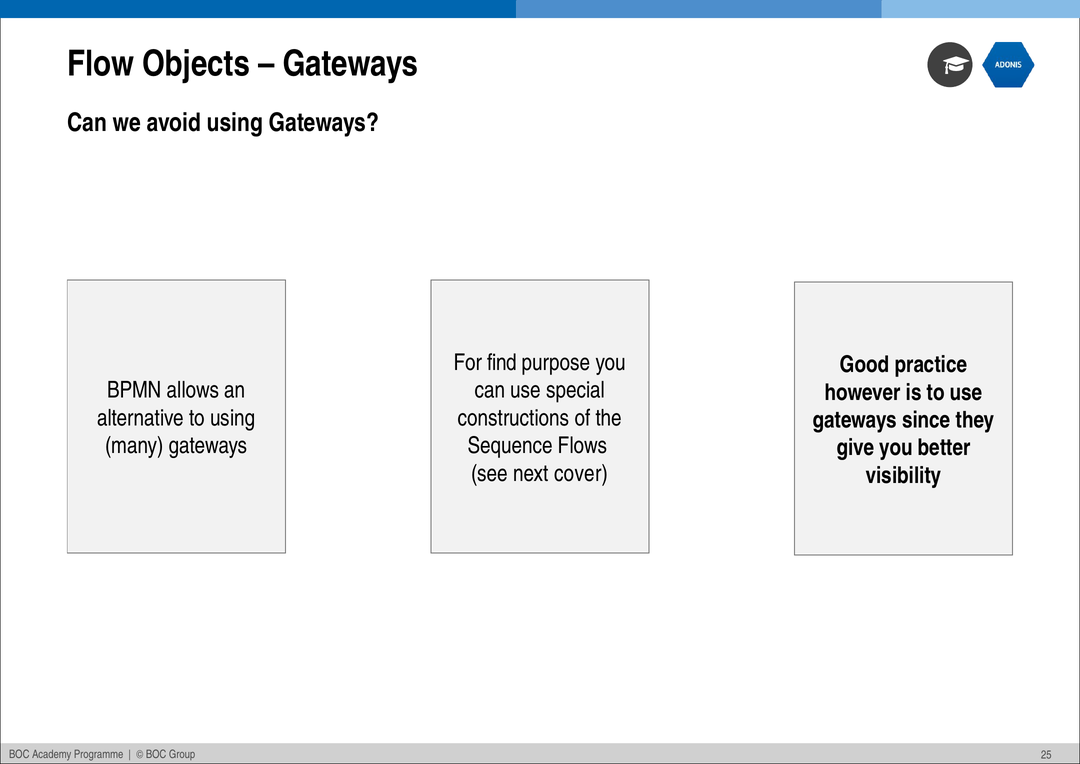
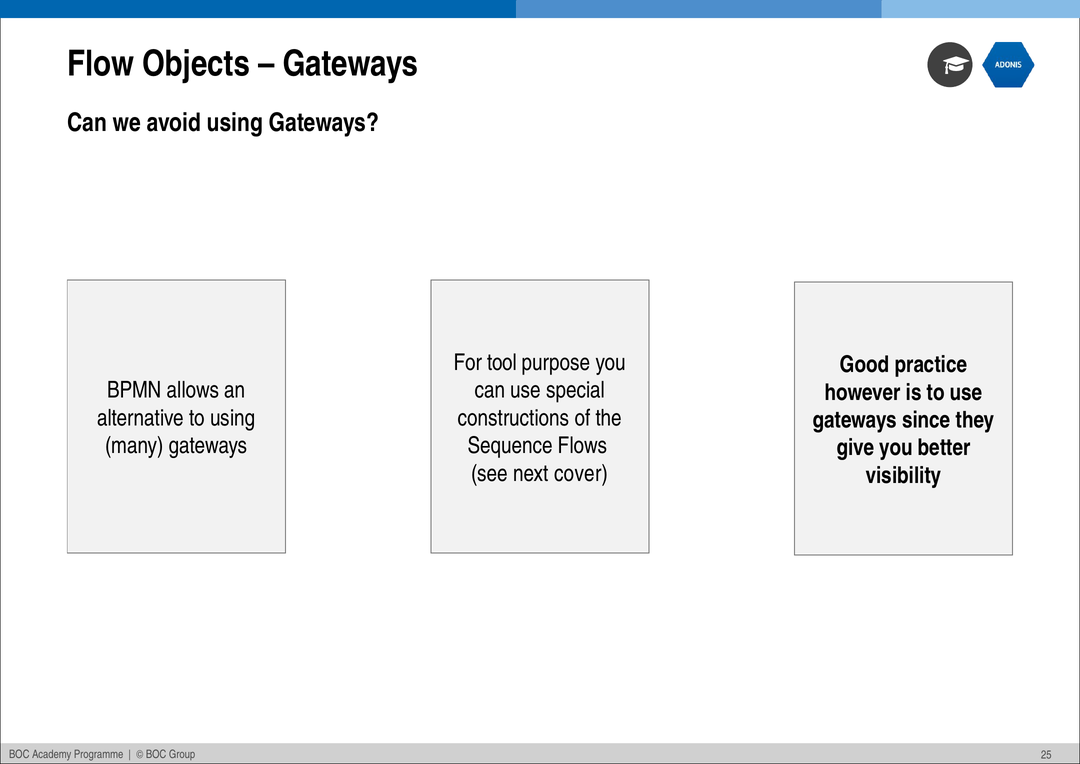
find: find -> tool (502, 362)
